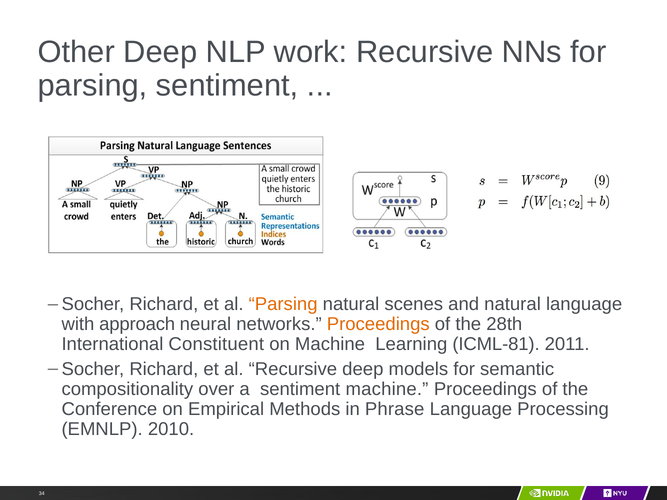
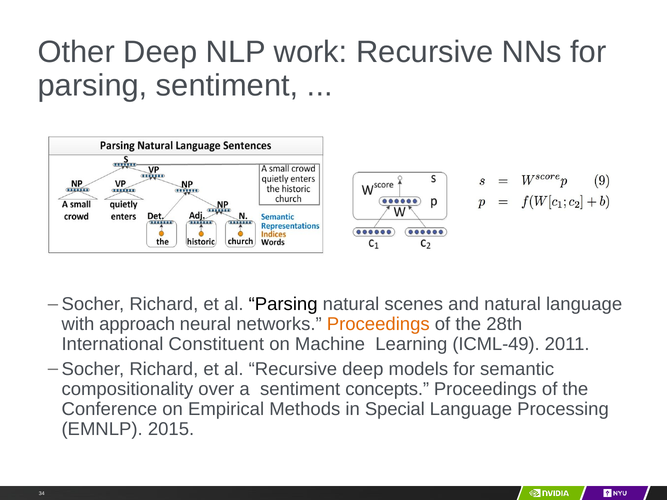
Parsing colour: orange -> black (283, 305)
ICML-81: ICML-81 -> ICML-49 (496, 345)
sentiment machine: machine -> concepts (387, 389)
Phrase: Phrase -> Special (395, 409)
2010: 2010 -> 2015 (171, 429)
